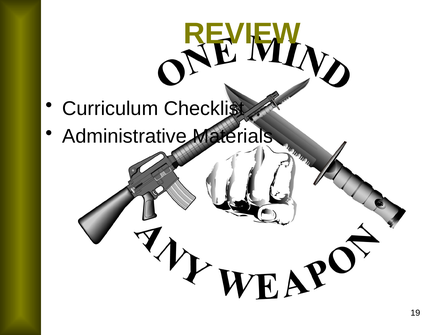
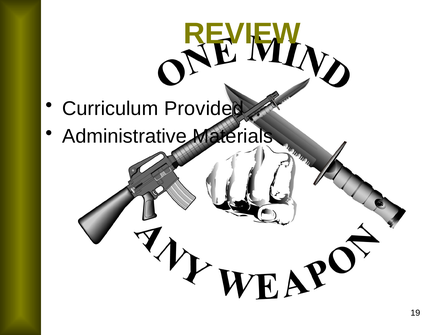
Checklist: Checklist -> Provided (204, 109)
